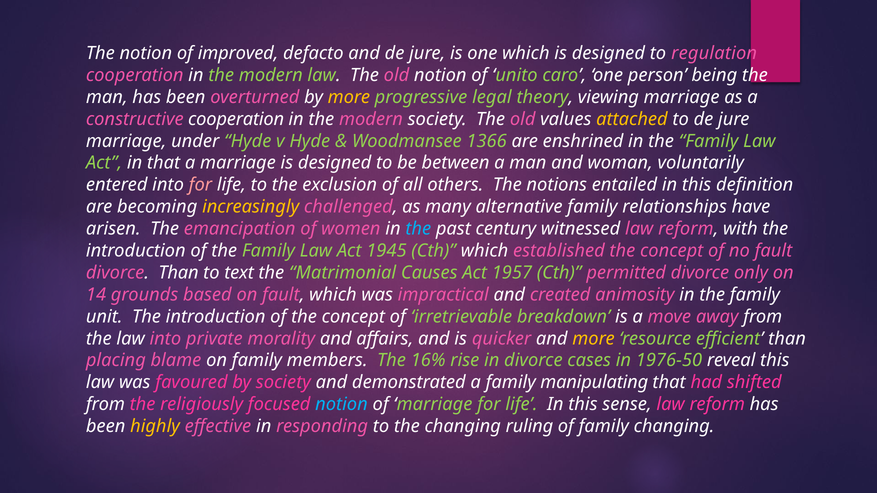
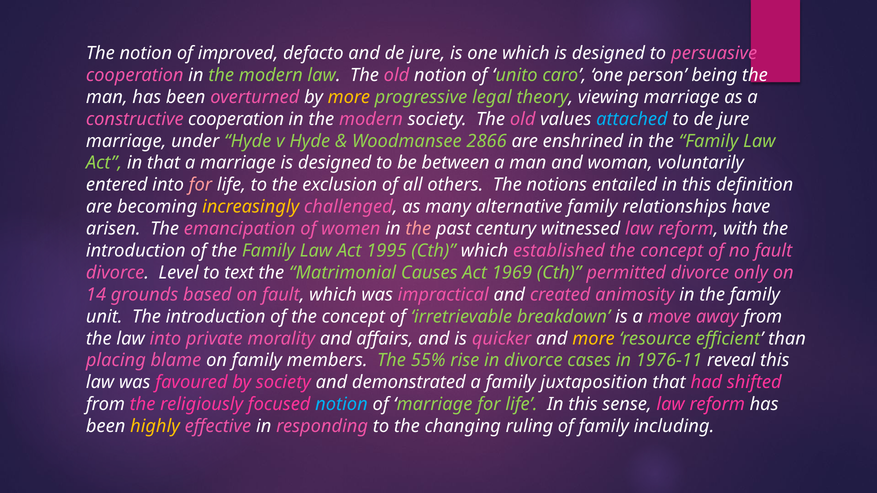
regulation: regulation -> persuasive (714, 53)
attached colour: yellow -> light blue (632, 119)
1366: 1366 -> 2866 (487, 141)
the colour: light blue -> pink (418, 229)
1945: 1945 -> 1995 (386, 251)
divorce Than: Than -> Level (179, 273)
1957: 1957 -> 1969 (512, 273)
16%: 16% -> 55% (428, 361)
1976-50: 1976-50 -> 1976-11 (669, 361)
manipulating: manipulating -> juxtaposition (594, 383)
family changing: changing -> including (674, 427)
